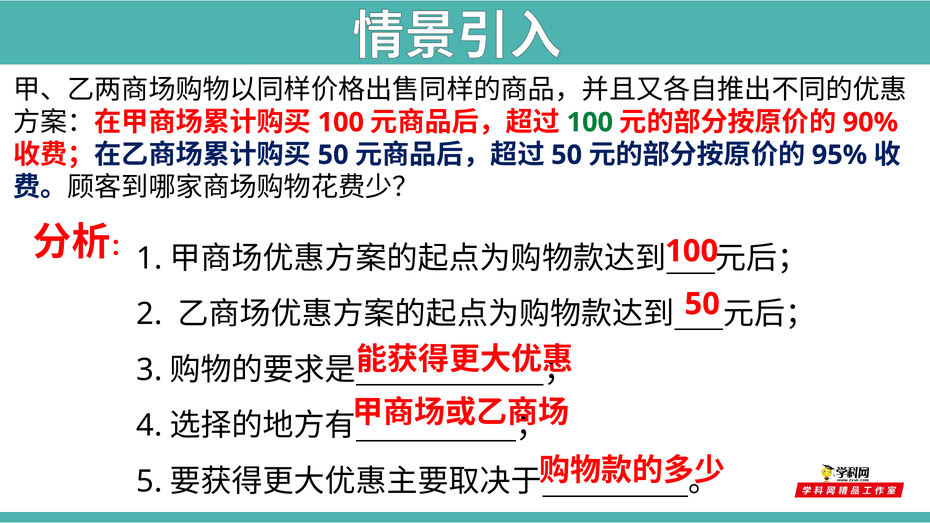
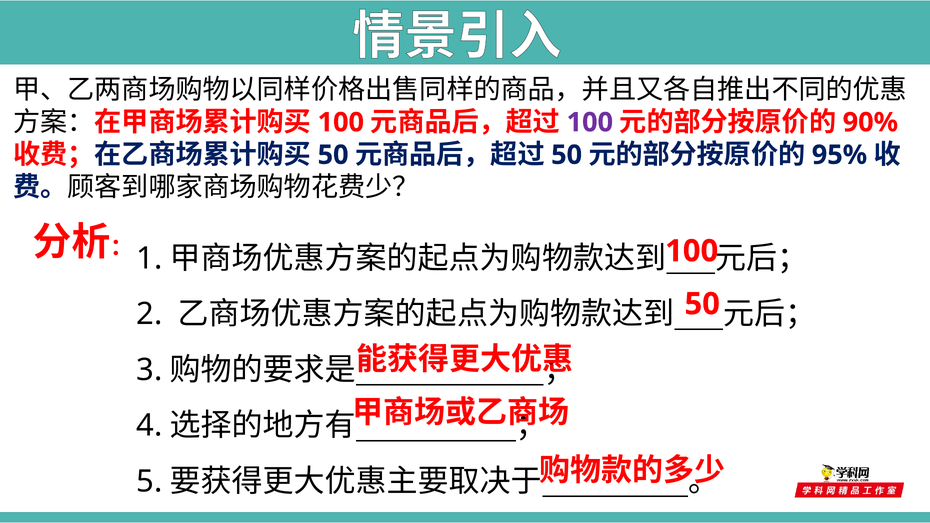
100 colour: green -> purple (590, 122)
